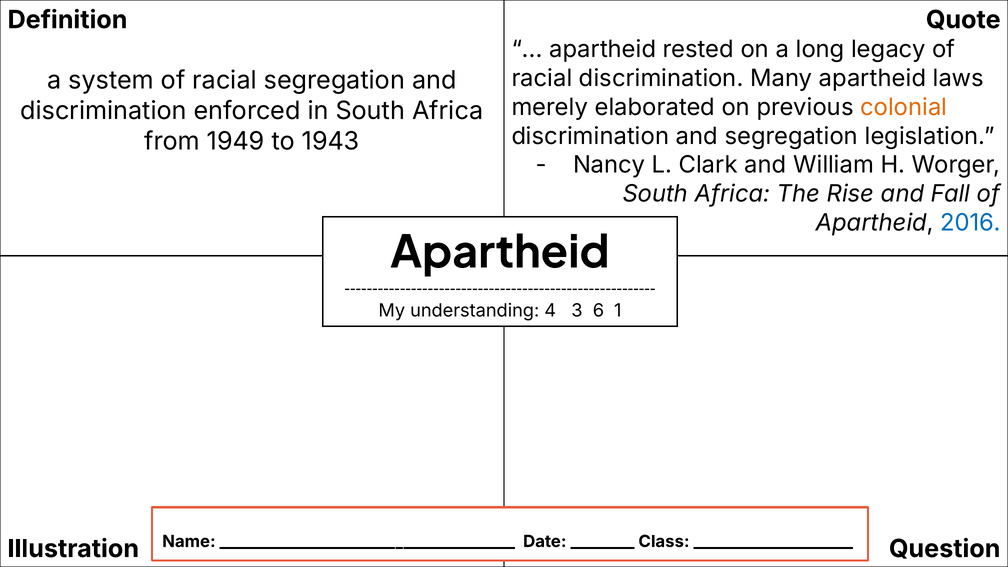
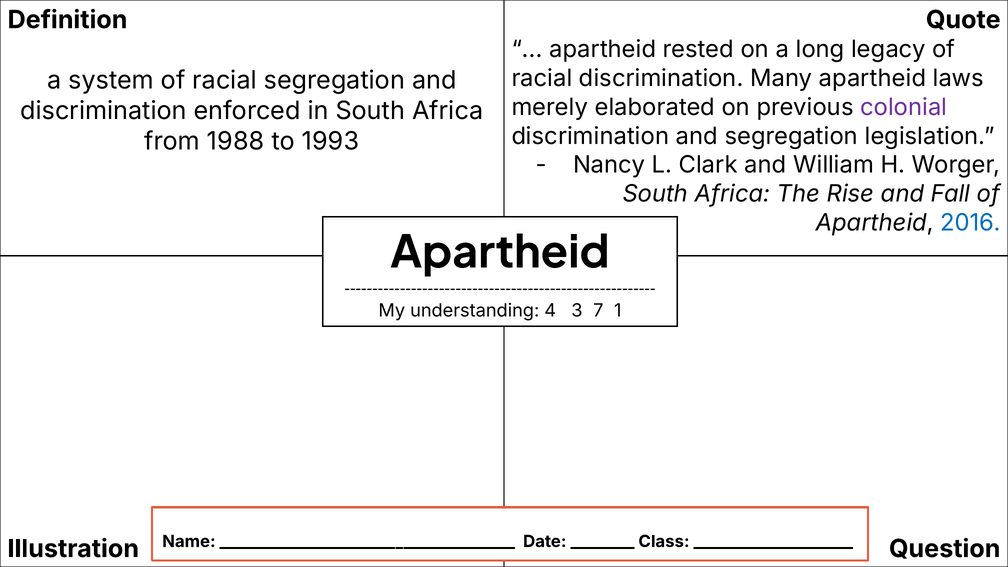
colonial colour: orange -> purple (904, 107)
1949: 1949 -> 1988 (236, 141)
1943: 1943 -> 1993 (331, 141)
6: 6 -> 7 (598, 311)
